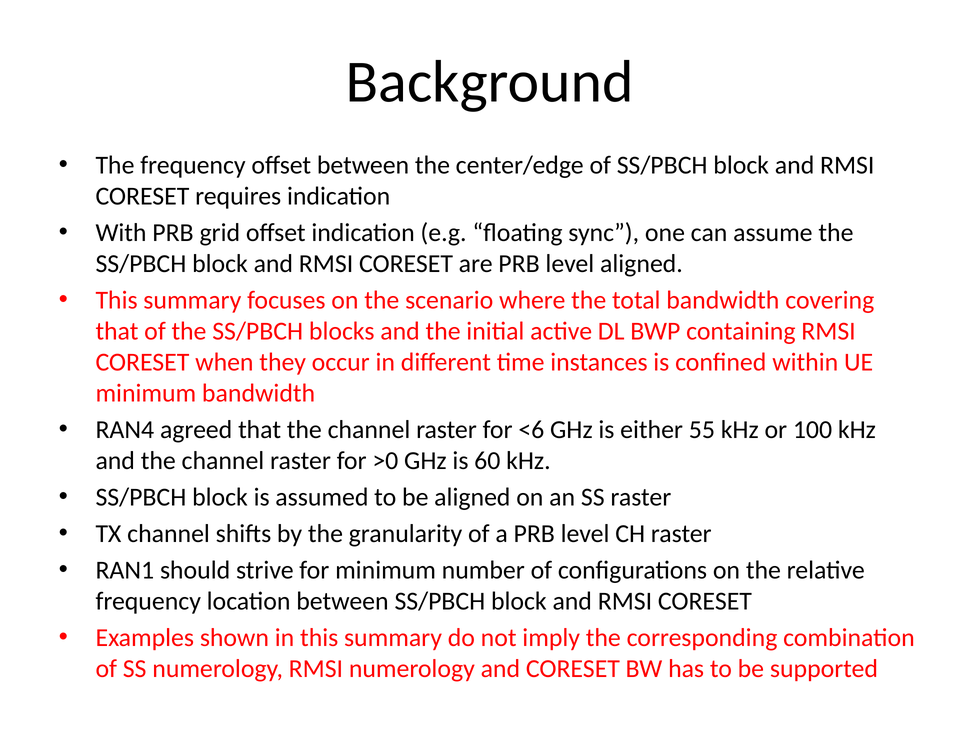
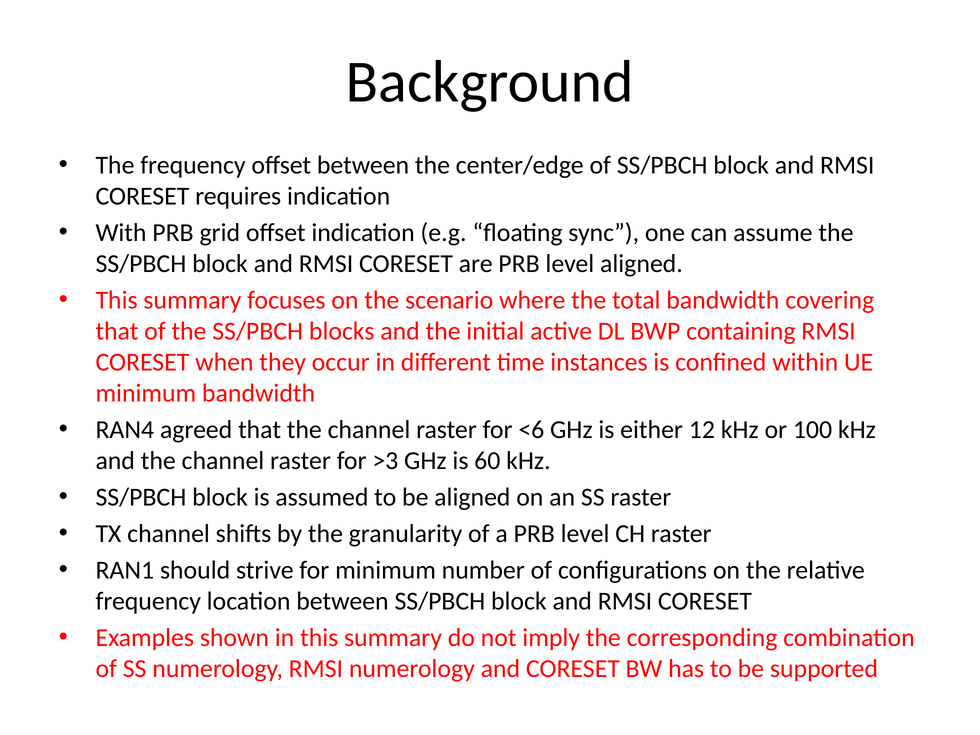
55: 55 -> 12 (702, 430)
>0: >0 -> >3 (385, 461)
